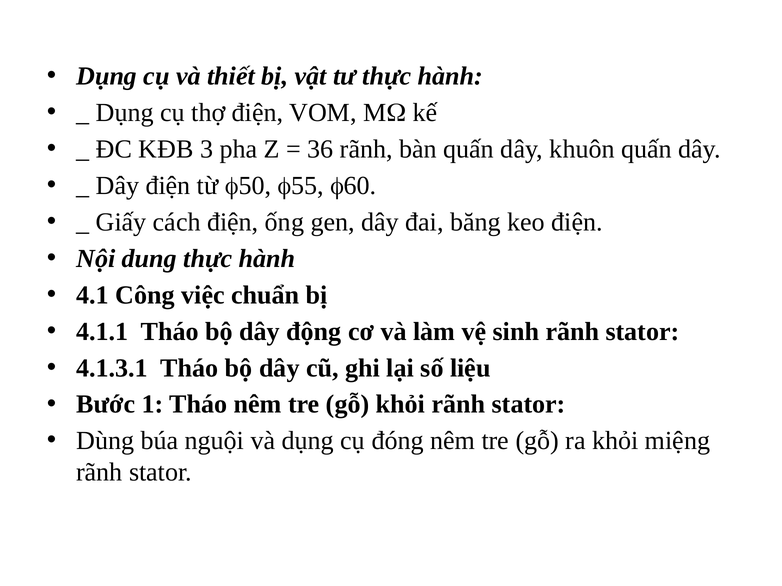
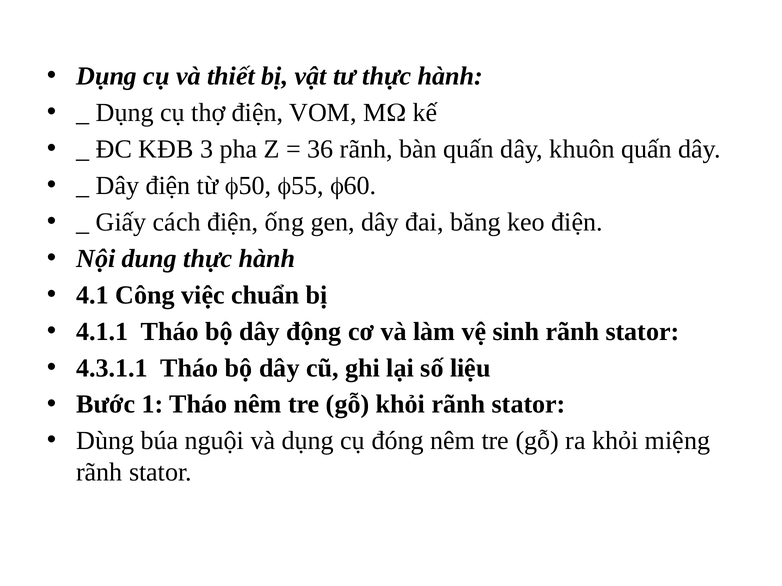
4.1.3.1: 4.1.3.1 -> 4.3.1.1 (112, 368)
